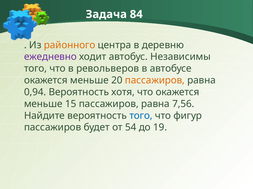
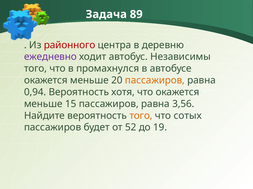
84: 84 -> 89 (136, 14)
районного colour: orange -> red (70, 45)
револьверов: револьверов -> промахнулся (108, 69)
7,56: 7,56 -> 3,56 (183, 104)
того colour: blue -> orange (141, 116)
фигур: фигур -> сотых (188, 116)
54: 54 -> 52 (131, 128)
